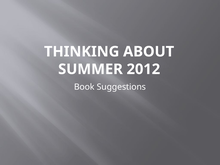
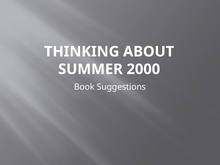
2012: 2012 -> 2000 (143, 69)
